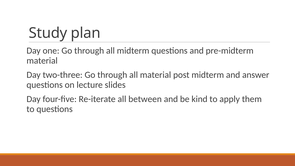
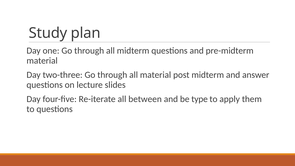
kind: kind -> type (200, 99)
